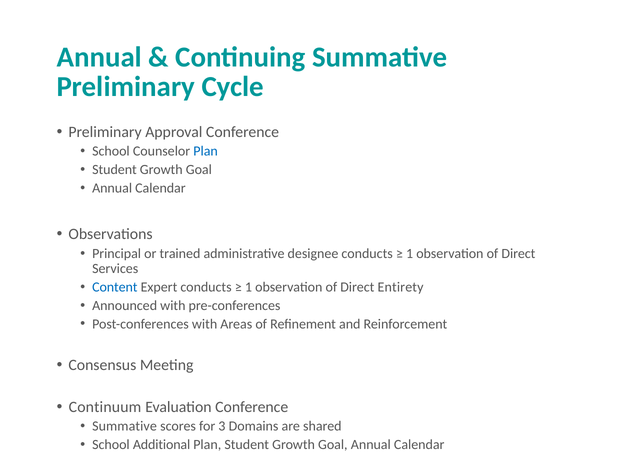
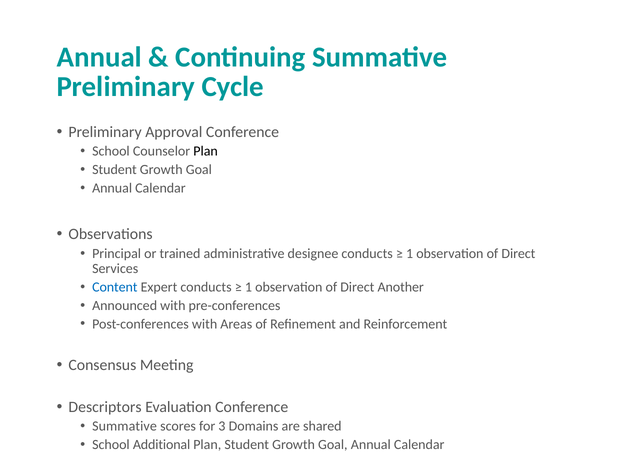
Plan colour: blue -> black (206, 151)
Entirety: Entirety -> Another (401, 287)
Continuum: Continuum -> Descriptors (105, 407)
